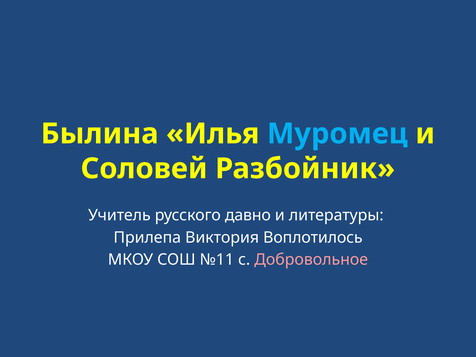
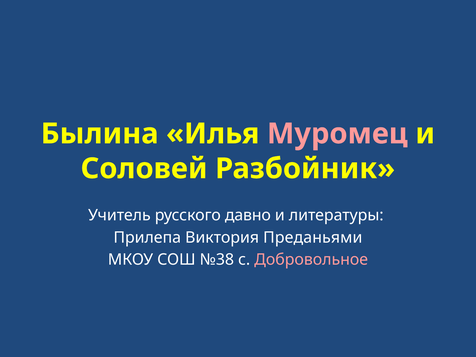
Муромец colour: light blue -> pink (337, 134)
Воплотилось: Воплотилось -> Преданьями (313, 238)
№11: №11 -> №38 (217, 260)
